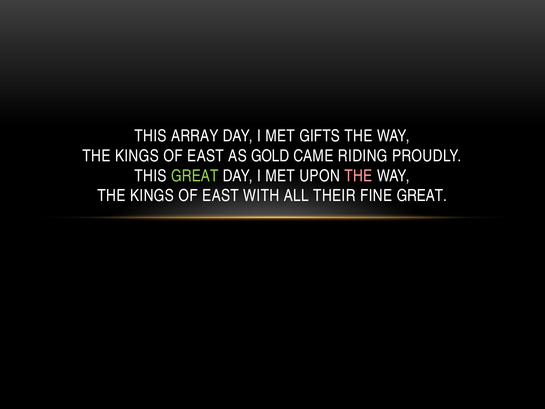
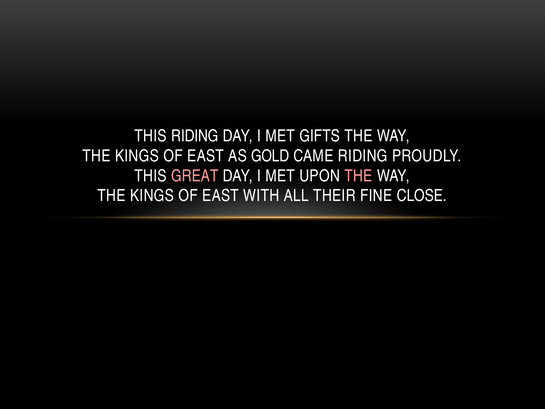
THIS ARRAY: ARRAY -> RIDING (195, 136)
GREAT colour: light green -> pink (195, 176)
FINE GREAT: GREAT -> CLOSE (422, 196)
